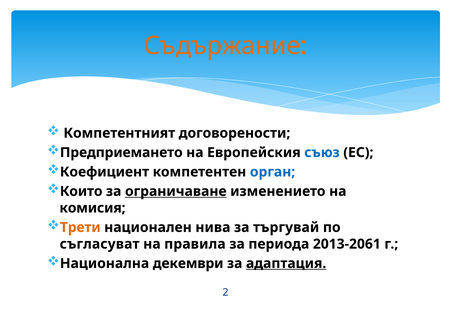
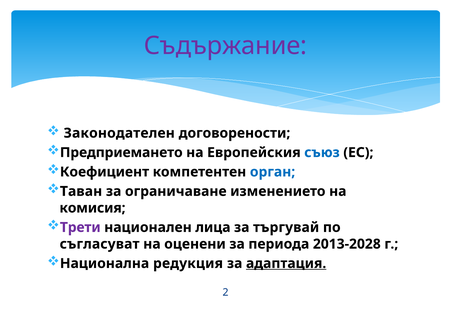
Съдържание colour: orange -> purple (225, 46)
Компетентният: Компетентният -> Законодателен (119, 133)
Които: Които -> Таван (81, 191)
ограничаване underline: present -> none (176, 191)
Трети colour: orange -> purple (80, 228)
нива: нива -> лица (213, 228)
правила: правила -> оценени (195, 244)
2013-2061: 2013-2061 -> 2013-2028 (347, 244)
декември: декември -> редукция (188, 264)
